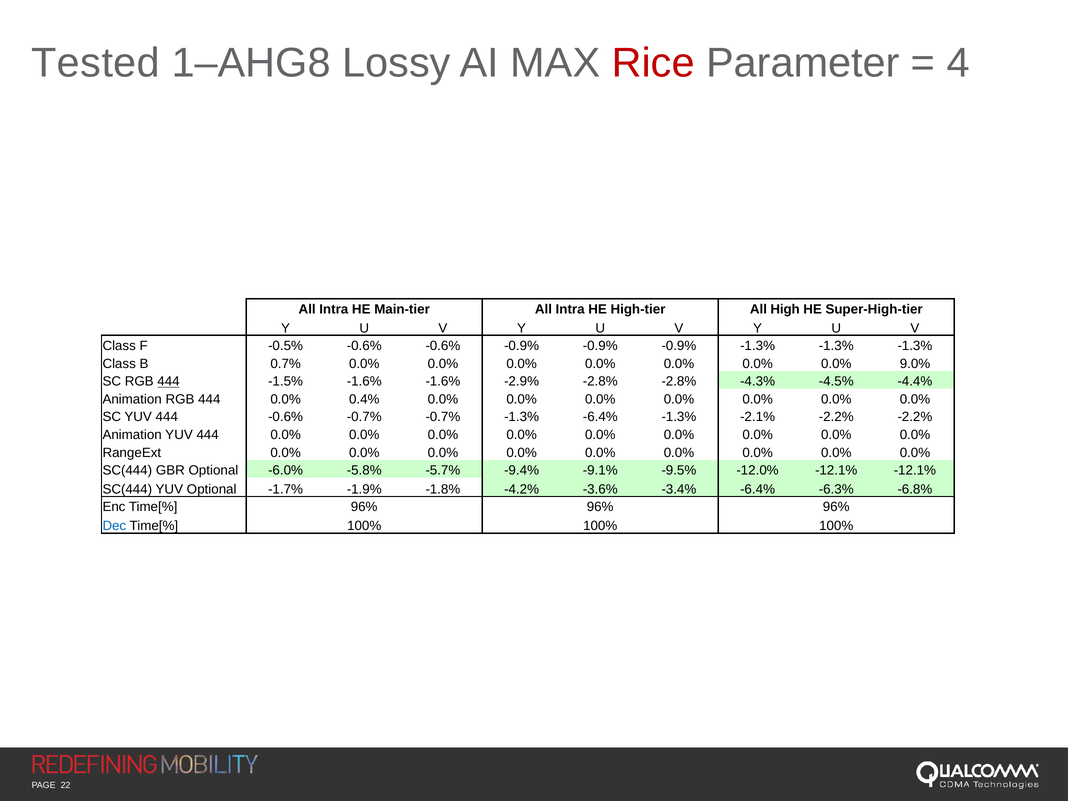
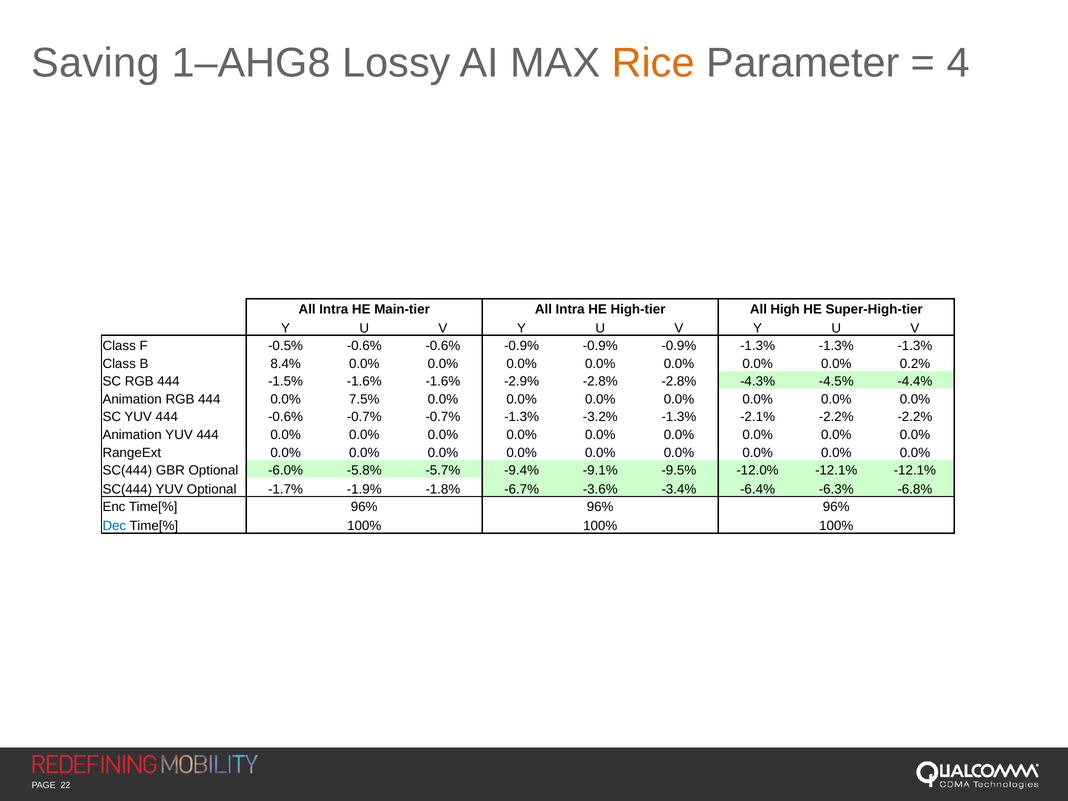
Tested: Tested -> Saving (96, 63)
Rice colour: red -> orange (653, 63)
0.7%: 0.7% -> 8.4% (286, 364)
9.0%: 9.0% -> 0.2% (915, 364)
444 underline: present -> none (168, 381)
0.4%: 0.4% -> 7.5% (364, 399)
-1.3% -6.4%: -6.4% -> -3.2% (600, 417)
-4.2%: -4.2% -> -6.7% (522, 489)
